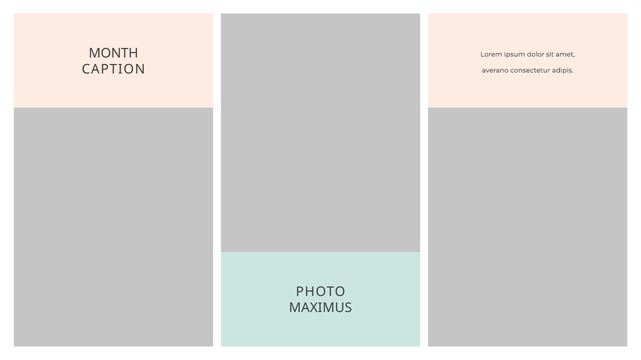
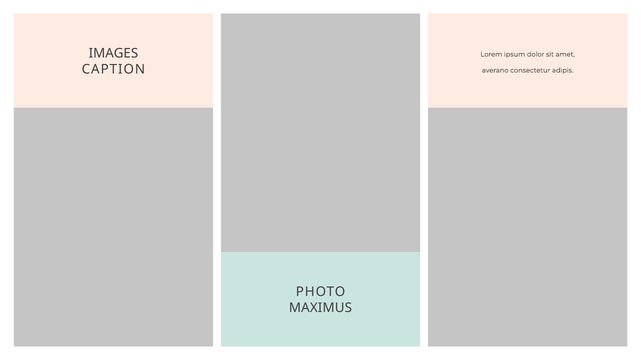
MONTH: MONTH -> IMAGES (113, 53)
